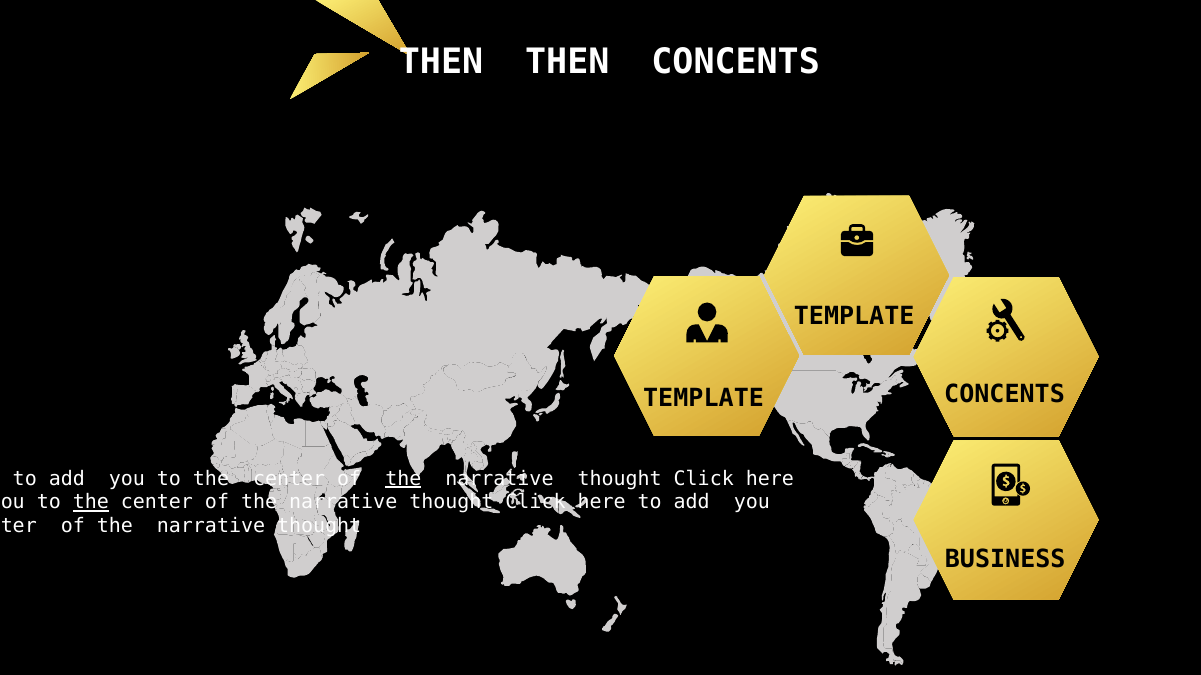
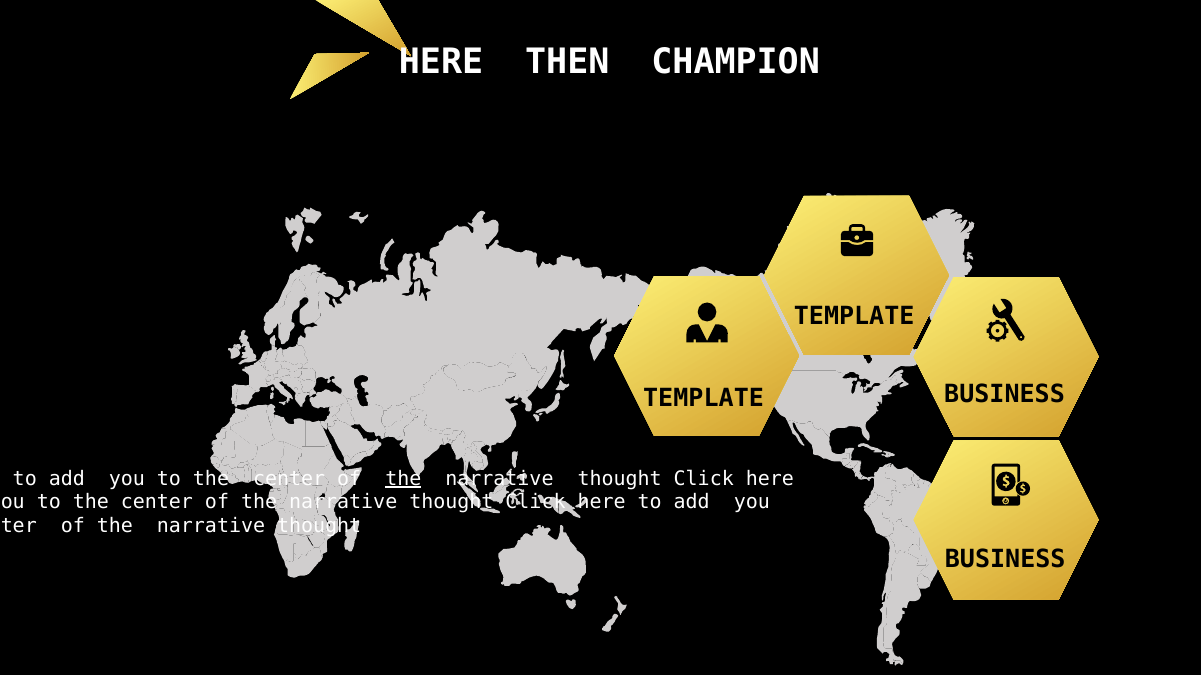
THEN: THEN -> HERE (441, 62)
THEN CONCENTS: CONCENTS -> CHAMPION (736, 62)
CONCENTS: CONCENTS -> BUSINESS (1005, 395)
the underline: present -> none (91, 503)
